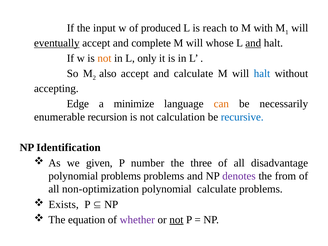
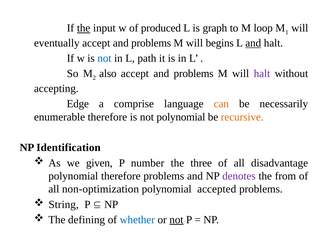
the underline: none -> present (84, 28)
reach: reach -> graph (215, 28)
with: with -> loop (263, 28)
eventually underline: present -> none (57, 43)
complete: complete -> problems (151, 43)
whose: whose -> begins (220, 43)
not colour: orange -> blue (104, 58)
only: only -> path (147, 58)
calculate: calculate -> problems (194, 74)
halt colour: blue -> purple (262, 74)
minimize: minimize -> comprise (134, 104)
enumerable recursion: recursion -> therefore (107, 117)
not calculation: calculation -> polynomial (181, 117)
recursive colour: blue -> orange (242, 117)
polynomial problems: problems -> therefore (121, 176)
polynomial calculate: calculate -> accepted (217, 189)
Exists: Exists -> String (64, 204)
equation: equation -> defining (87, 220)
whether colour: purple -> blue (137, 220)
